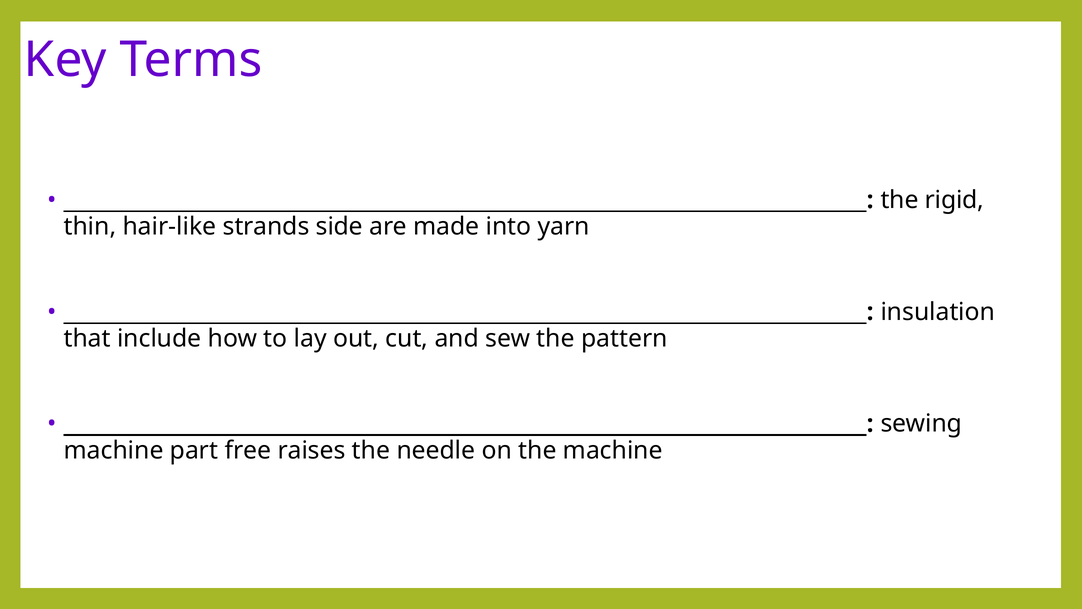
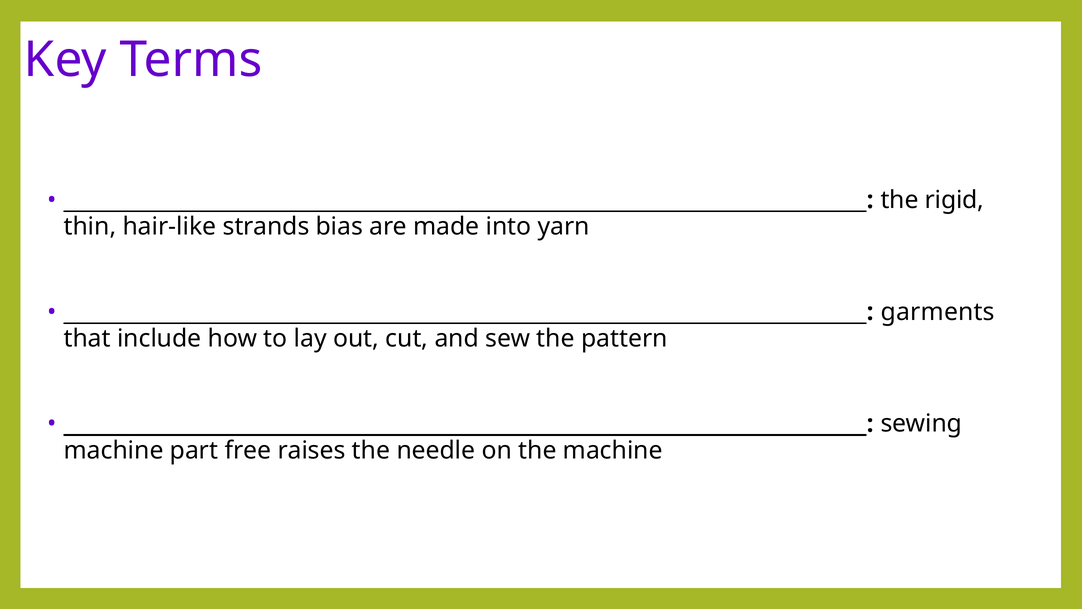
side: side -> bias (339, 227)
insulation: insulation -> garments (938, 312)
